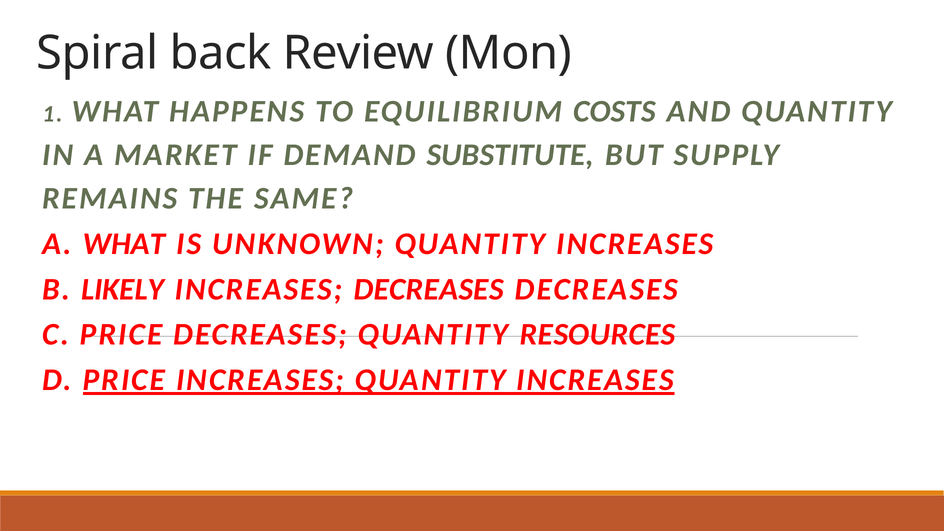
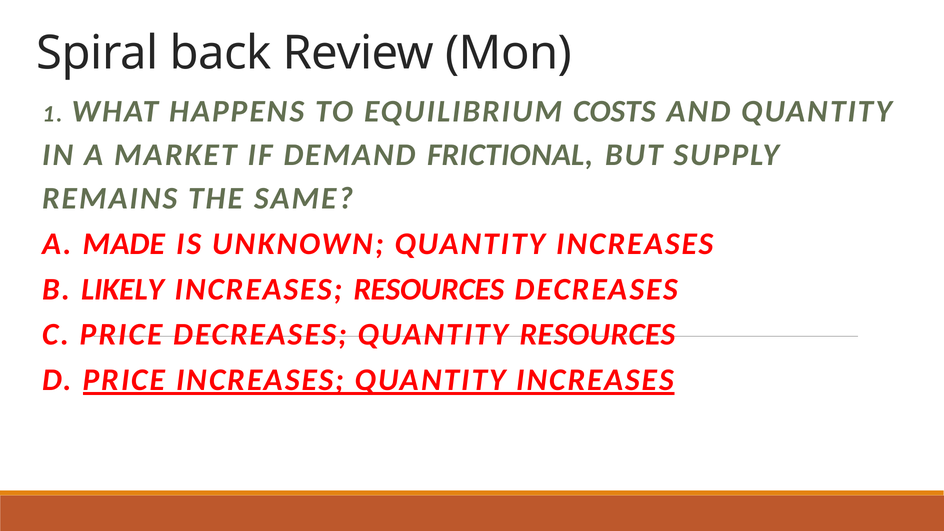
SUBSTITUTE: SUBSTITUTE -> FRICTIONAL (510, 155)
A WHAT: WHAT -> MADE (124, 244)
INCREASES DECREASES: DECREASES -> RESOURCES (429, 289)
